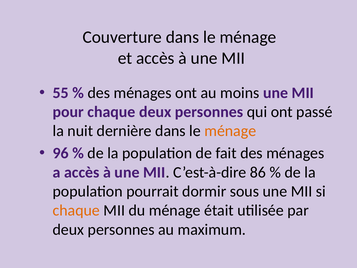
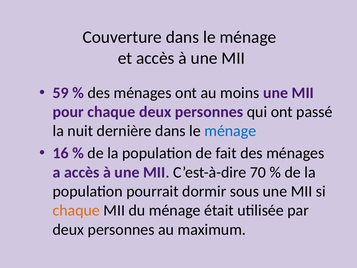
55: 55 -> 59 (61, 93)
ménage colour: orange -> blue (230, 131)
96: 96 -> 16 (61, 153)
86: 86 -> 70 (258, 172)
